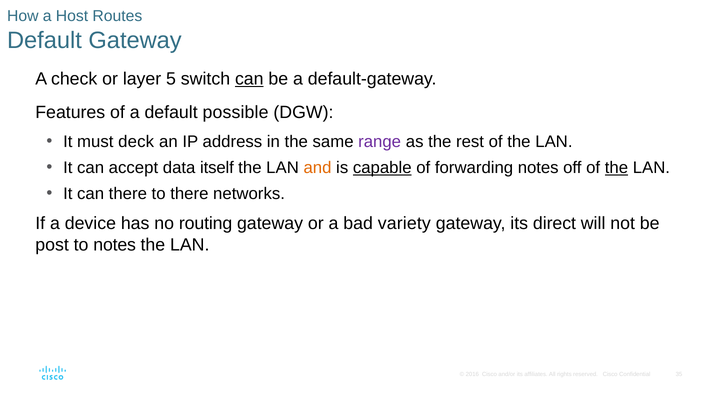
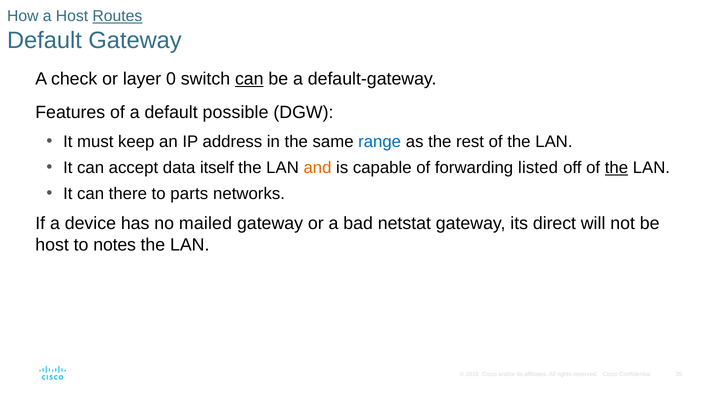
Routes underline: none -> present (117, 16)
5: 5 -> 0 (171, 79)
deck: deck -> keep (136, 142)
range colour: purple -> blue (380, 142)
capable underline: present -> none (382, 168)
forwarding notes: notes -> listed (538, 168)
to there: there -> parts (189, 194)
routing: routing -> mailed (205, 223)
variety: variety -> netstat (404, 223)
post: post -> host (52, 245)
